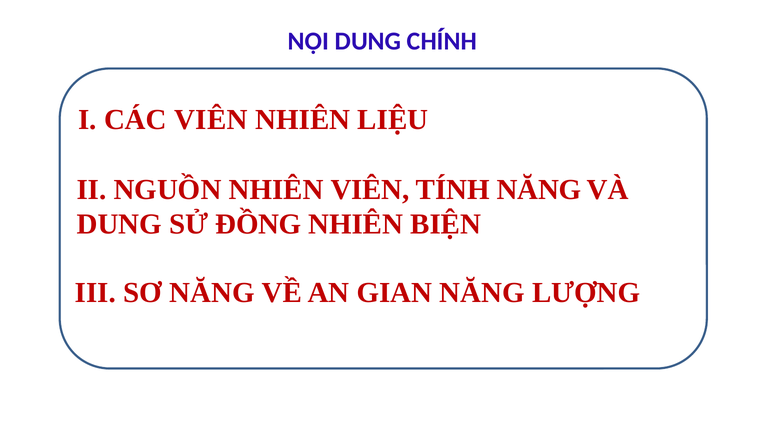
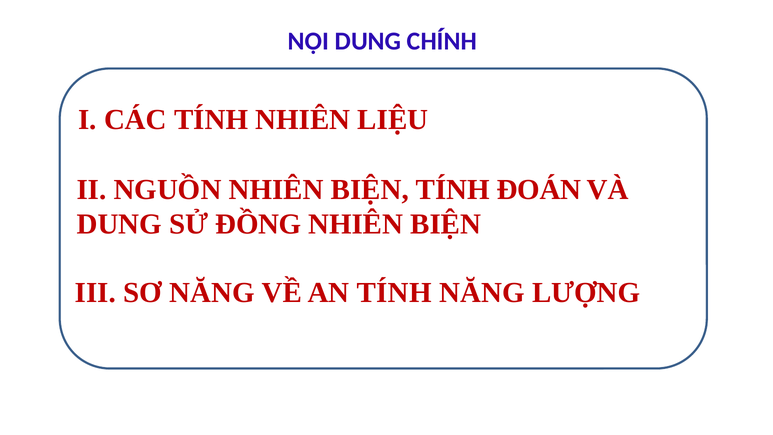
CÁC VIÊN: VIÊN -> TÍNH (211, 120)
NGUỒN NHIÊN VIÊN: VIÊN -> BIỆN (370, 189)
TÍNH NĂNG: NĂNG -> ĐOÁN (539, 189)
AN GIAN: GIAN -> TÍNH (394, 293)
